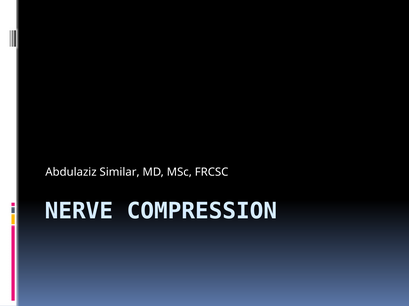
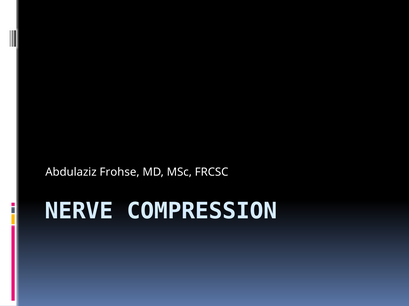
Similar: Similar -> Frohse (120, 173)
